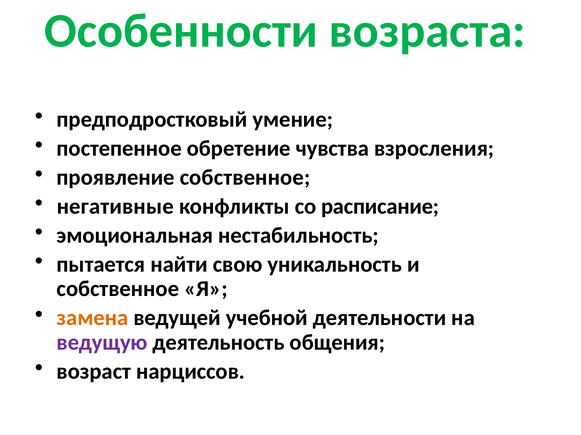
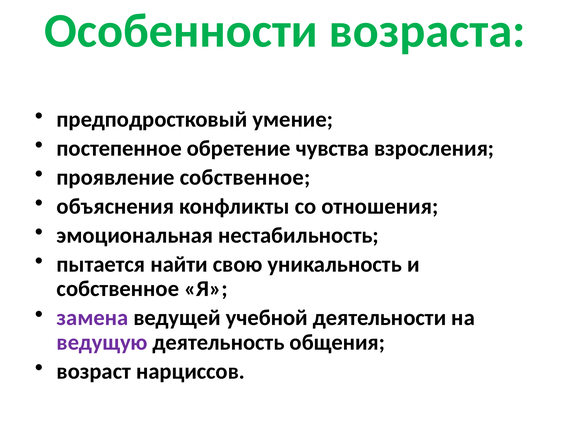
негативные: негативные -> объяснения (115, 207)
расписание: расписание -> отношения (380, 207)
замена colour: orange -> purple (92, 318)
